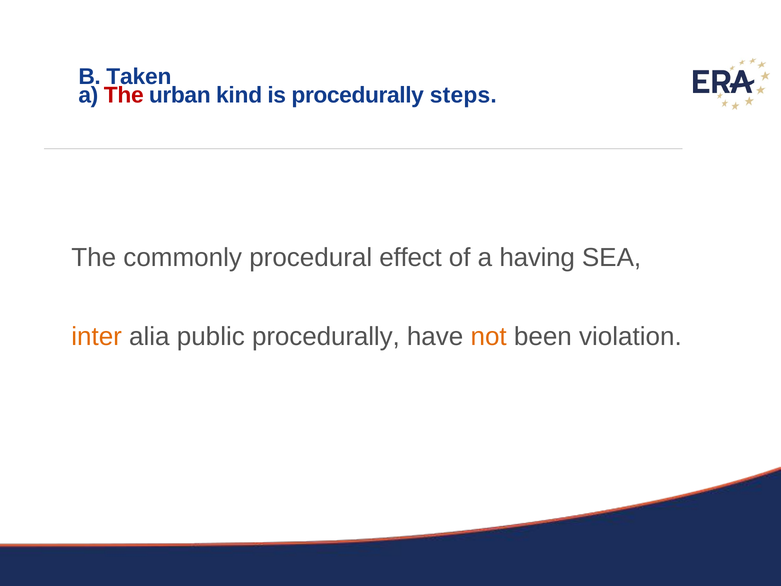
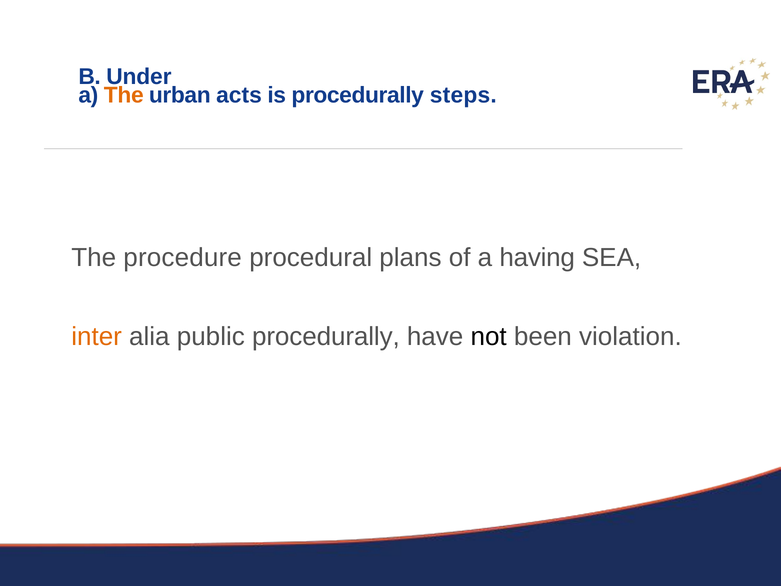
Taken: Taken -> Under (139, 77)
The colour: red -> orange (124, 95)
kind: kind -> acts (239, 95)
commonly: commonly -> procedure (183, 257)
effect: effect -> plans (410, 257)
not colour: orange -> black (489, 336)
